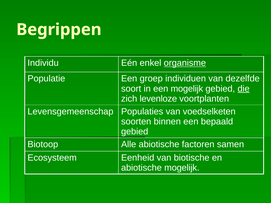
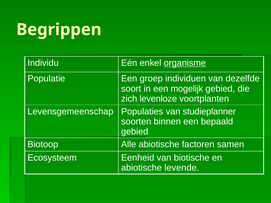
die underline: present -> none (244, 89)
voedselketen: voedselketen -> studieplanner (209, 112)
abiotische mogelijk: mogelijk -> levende (182, 168)
